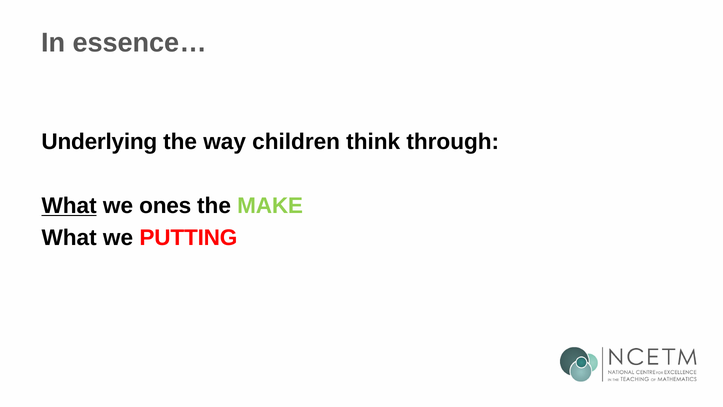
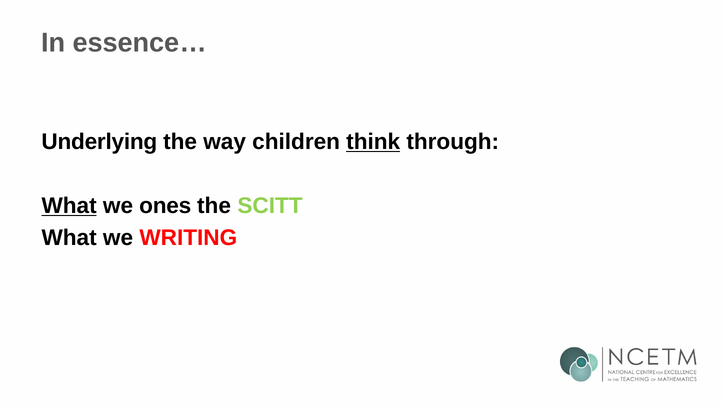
think underline: none -> present (373, 142)
MAKE: MAKE -> SCITT (270, 206)
PUTTING: PUTTING -> WRITING (188, 238)
